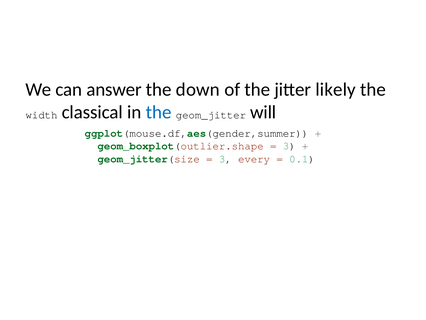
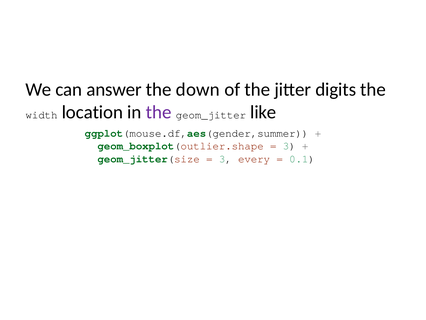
likely: likely -> digits (336, 89)
classical: classical -> location (92, 112)
the colour: blue -> purple (159, 112)
will: will -> like (263, 112)
